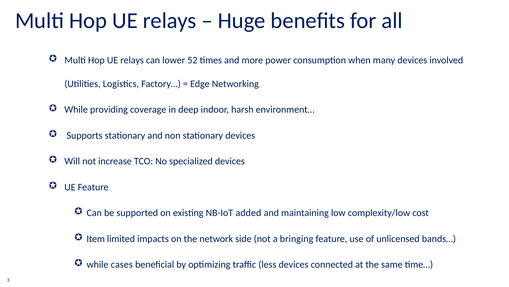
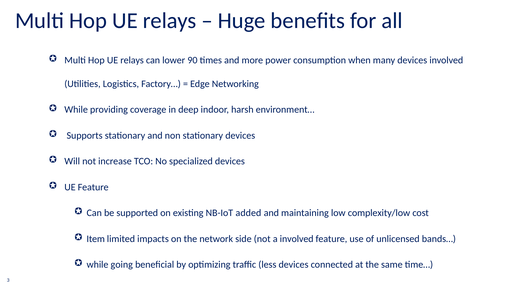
52: 52 -> 90 (192, 60)
a bringing: bringing -> involved (297, 238)
cases: cases -> going (122, 264)
